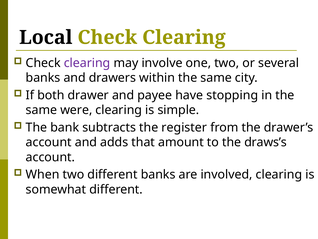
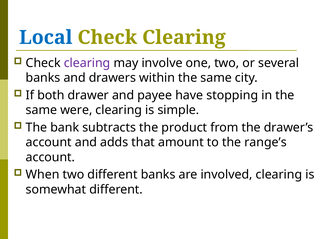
Local colour: black -> blue (46, 37)
register: register -> product (184, 127)
draws’s: draws’s -> range’s (266, 142)
